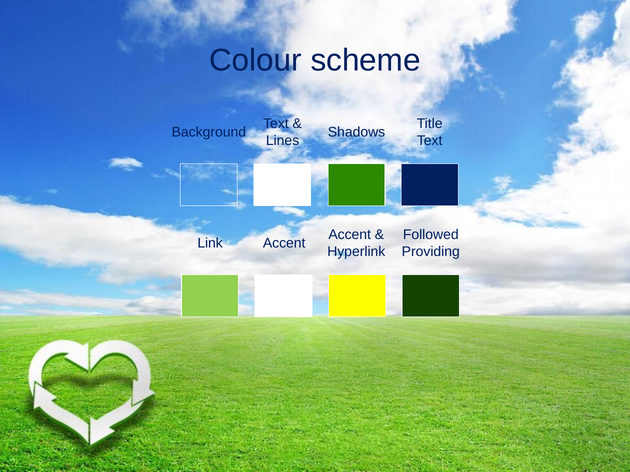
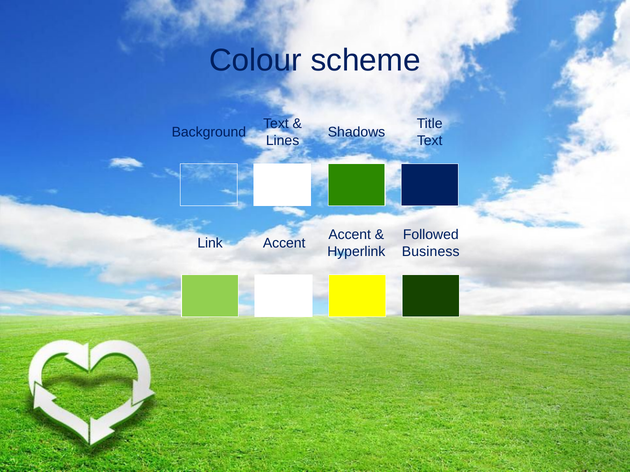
Providing: Providing -> Business (431, 252)
